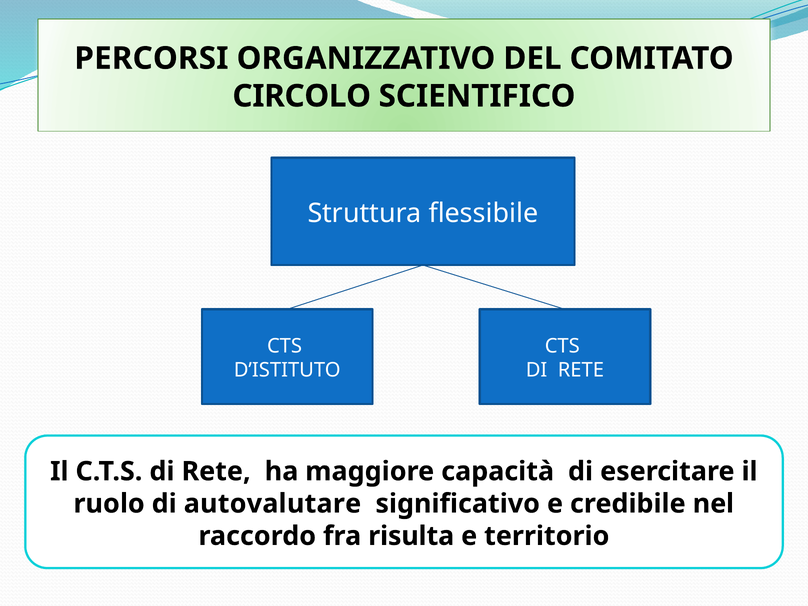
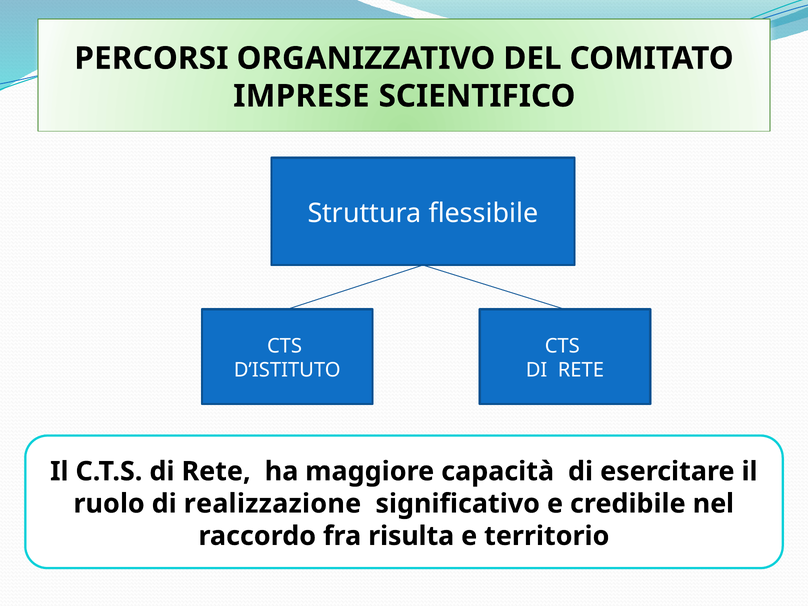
CIRCOLO: CIRCOLO -> IMPRESE (301, 96)
autovalutare: autovalutare -> realizzazione (272, 504)
